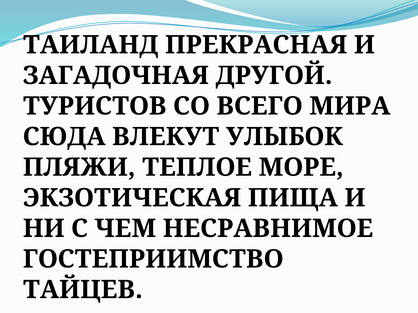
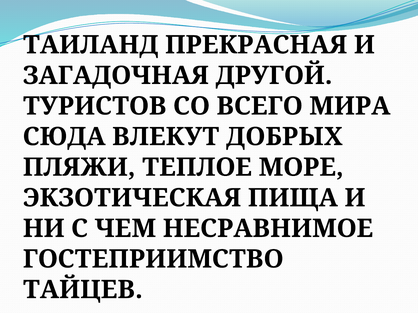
УЛЫБОК: УЛЫБОК -> ДОБРЫХ (284, 137)
